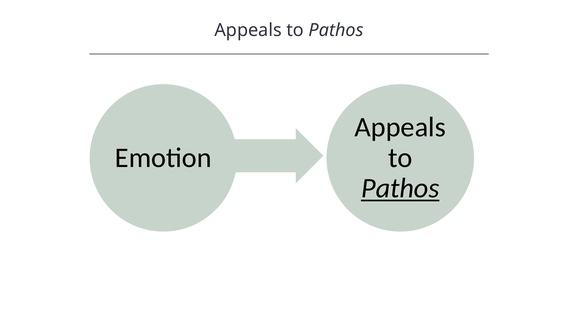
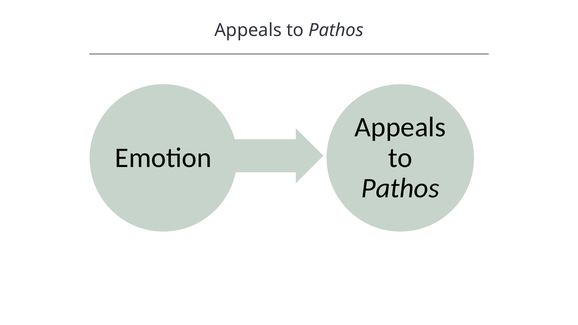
Pathos underline: present -> none (400, 188)
